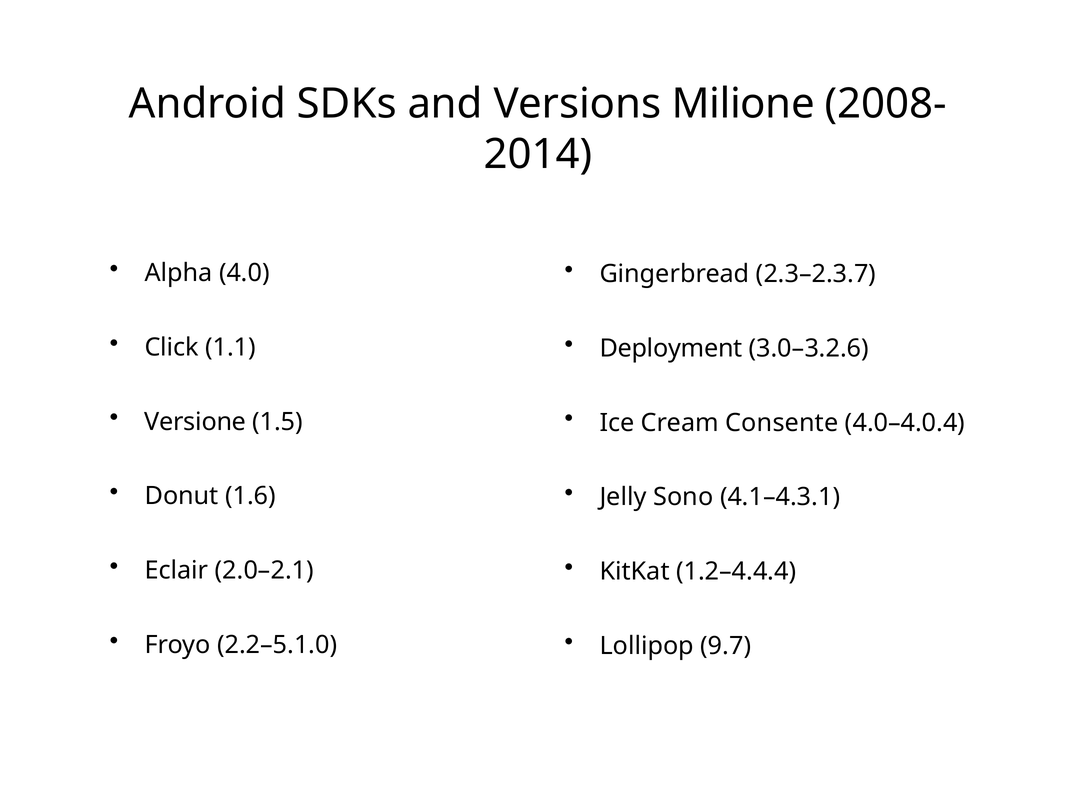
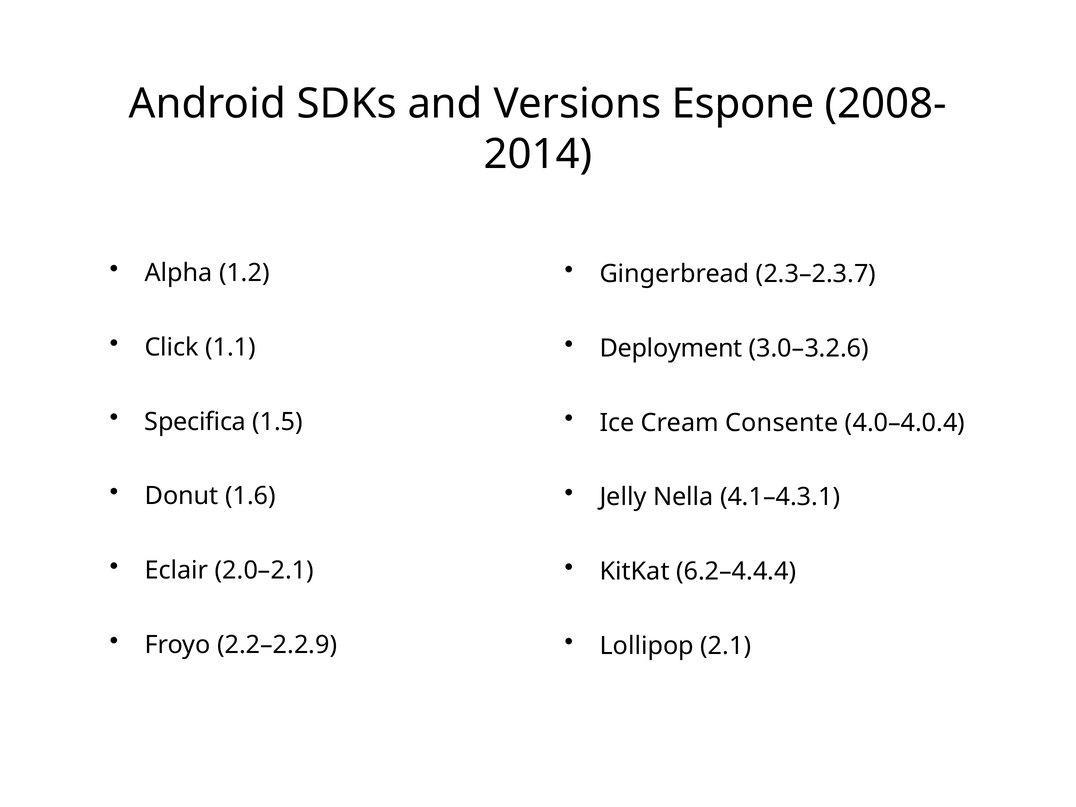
Milione: Milione -> Espone (743, 104)
4.0: 4.0 -> 1.2 (244, 273)
Versione: Versione -> Specifica (195, 422)
Sono: Sono -> Nella (683, 497)
1.2–4.4.4: 1.2–4.4.4 -> 6.2–4.4.4 (736, 572)
2.2–5.1.0: 2.2–5.1.0 -> 2.2–2.2.9 (277, 645)
9.7: 9.7 -> 2.1 (726, 646)
